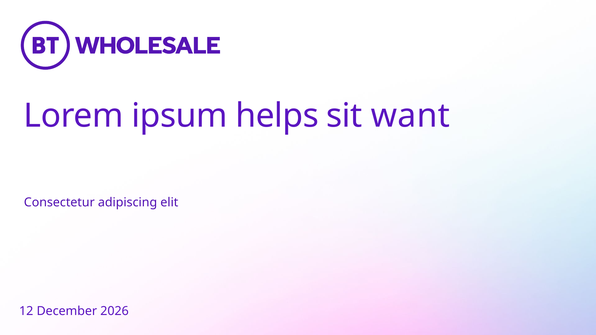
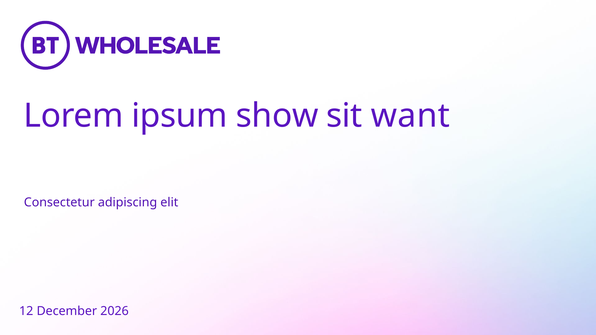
helps: helps -> show (277, 116)
